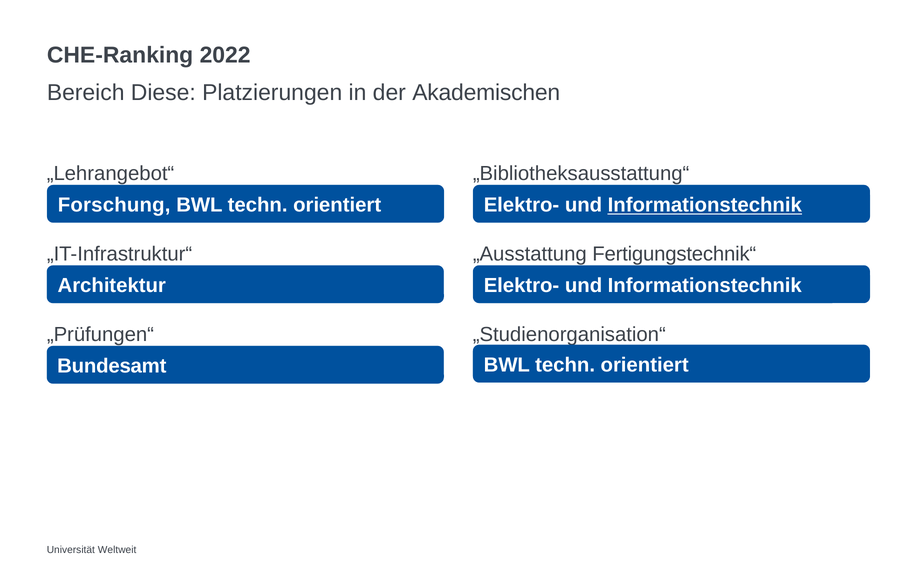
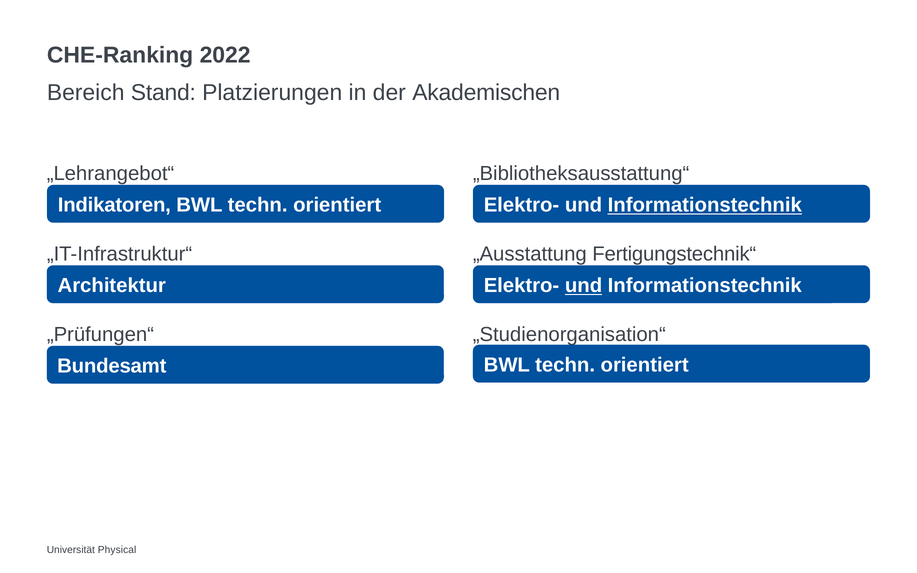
Diese: Diese -> Stand (163, 93)
Forschung: Forschung -> Indikatoren (114, 205)
und underline: none -> present (584, 286)
Weltweit: Weltweit -> Physical (117, 550)
